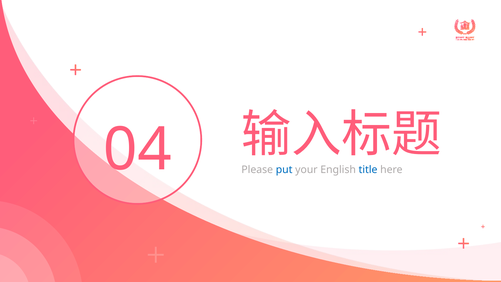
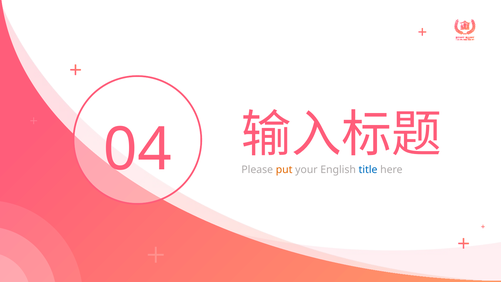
put colour: blue -> orange (284, 170)
